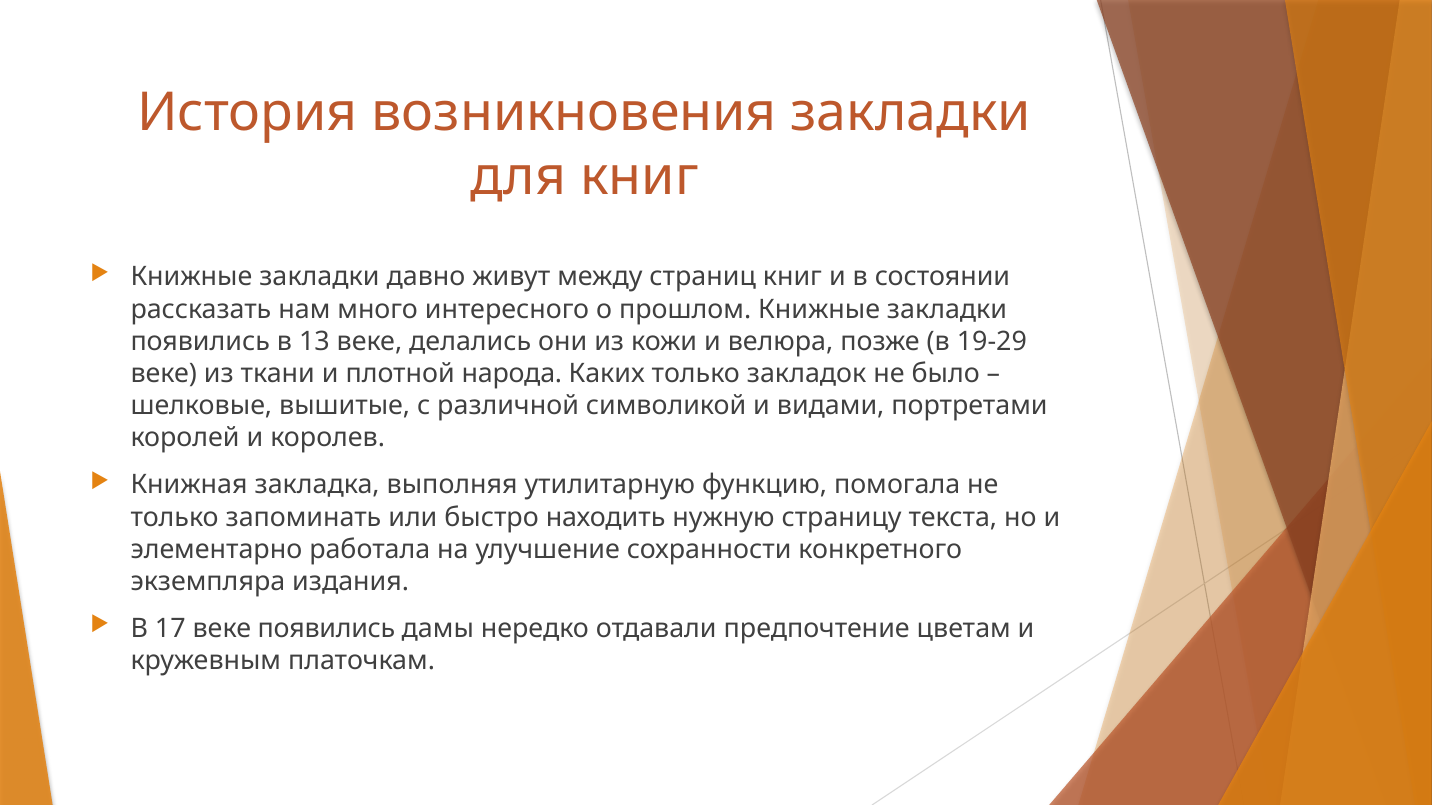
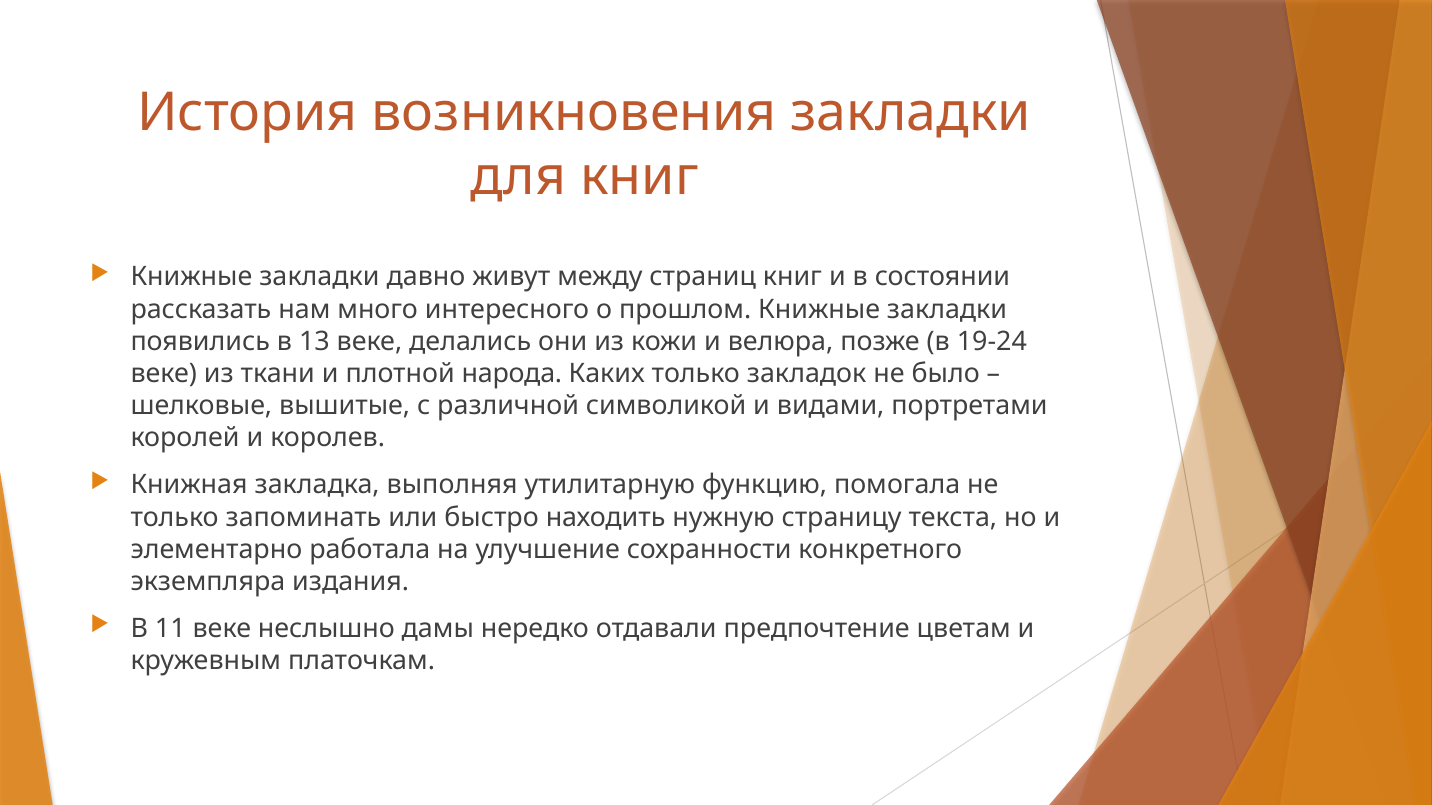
19-29: 19-29 -> 19-24 (992, 342)
17: 17 -> 11 (170, 629)
веке появились: появились -> неслышно (326, 629)
